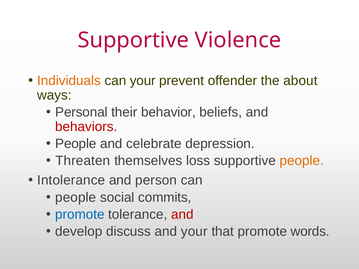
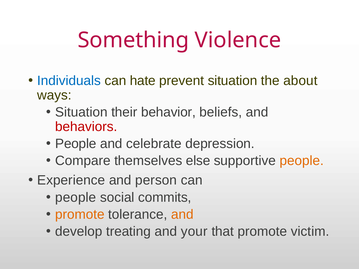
Supportive: Supportive -> Something (133, 40)
Individuals colour: orange -> blue (69, 81)
can your: your -> hate (143, 81)
prevent offender: offender -> situation (233, 81)
Personal: Personal -> Situation (81, 112)
Threaten: Threaten -> Compare (83, 161)
loss: loss -> else (198, 161)
Intolerance: Intolerance -> Experience (71, 180)
promote colour: blue -> orange (80, 215)
and colour: red -> orange (182, 215)
discuss: discuss -> treating (129, 232)
words: words -> victim (310, 232)
